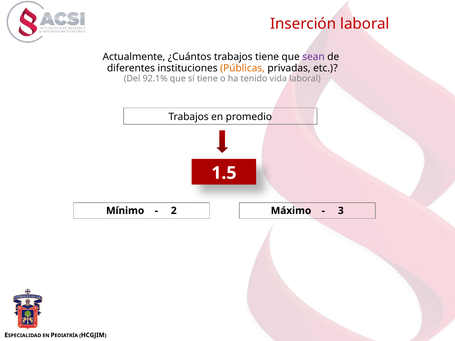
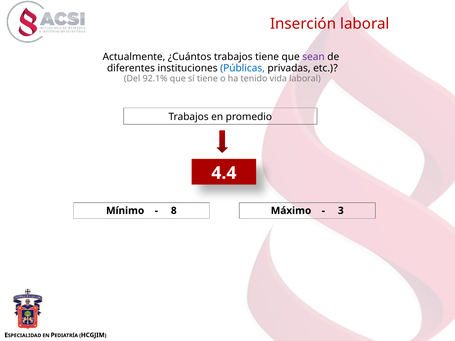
Públicas colour: orange -> blue (243, 68)
1.5: 1.5 -> 4.4 (224, 173)
2: 2 -> 8 (174, 211)
